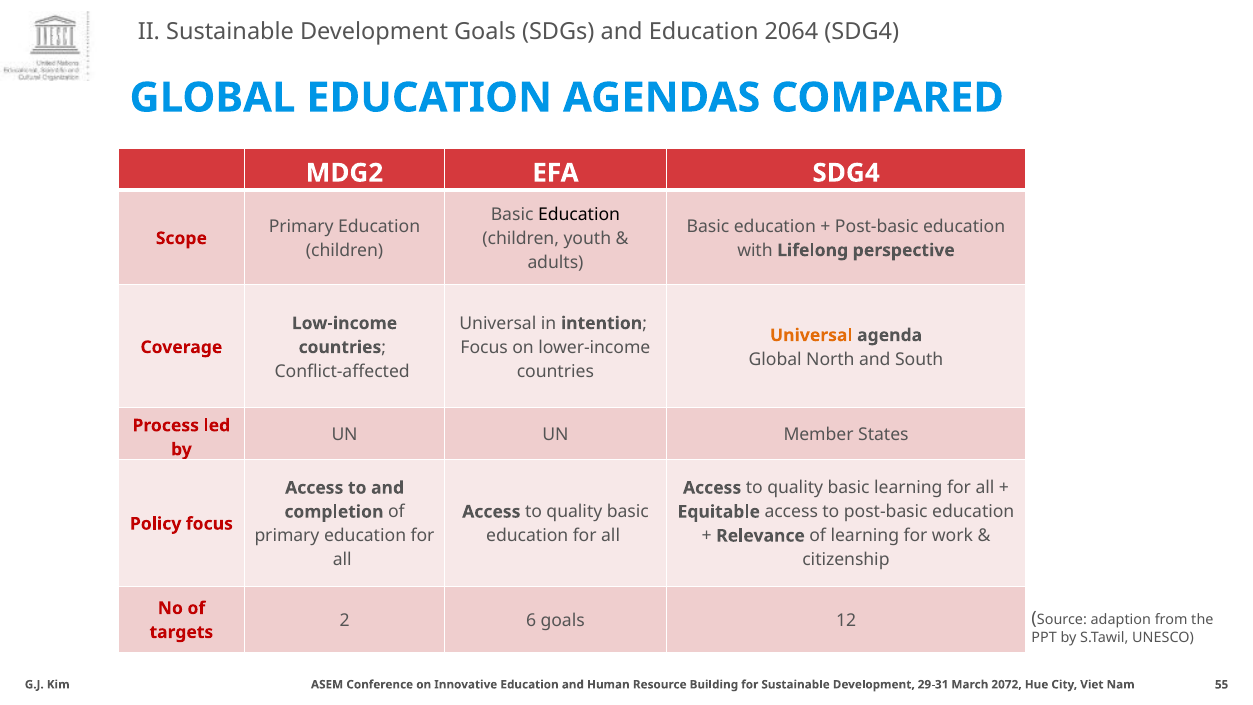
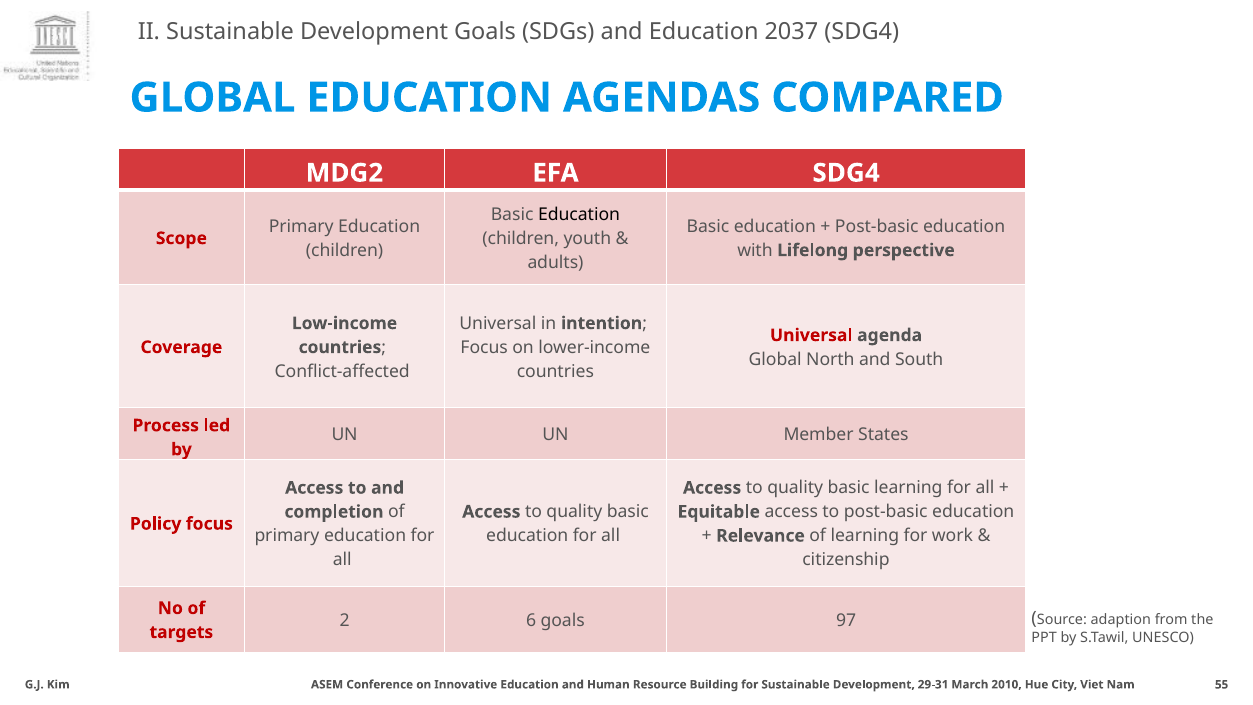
2064: 2064 -> 2037 (791, 32)
Universal colour: orange -> red (811, 335)
12: 12 -> 97 (846, 620)
2072: 2072 -> 2010 (1006, 685)
